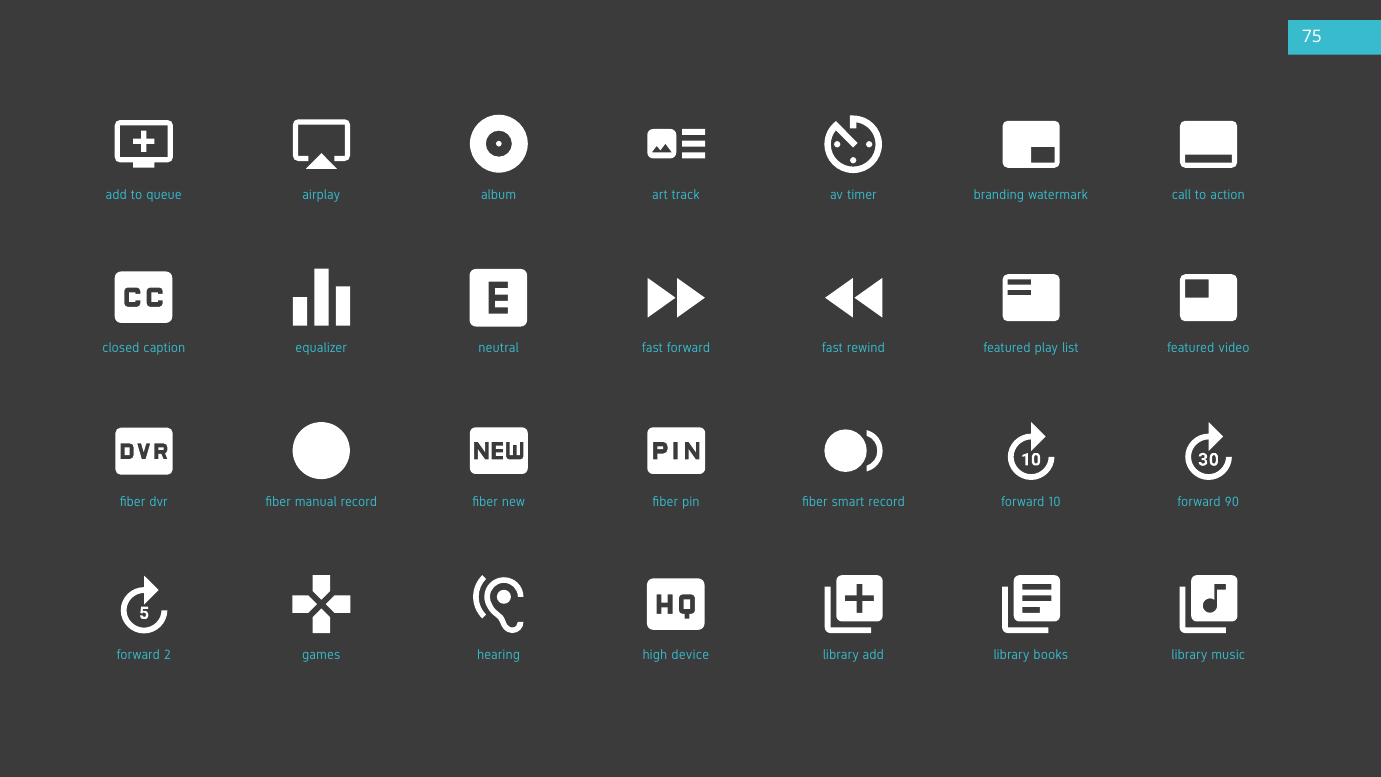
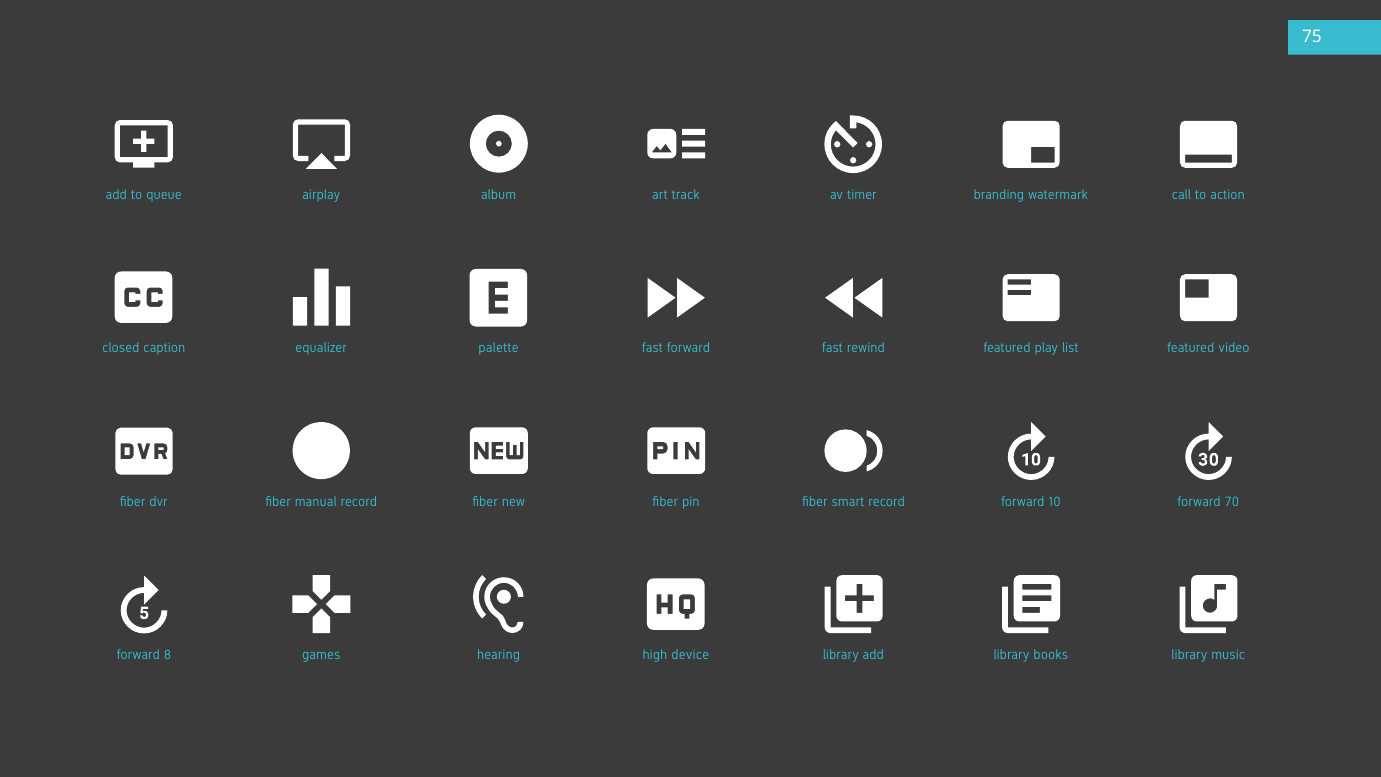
neutral: neutral -> palette (499, 348)
90: 90 -> 70 (1232, 502)
2: 2 -> 8 (167, 655)
